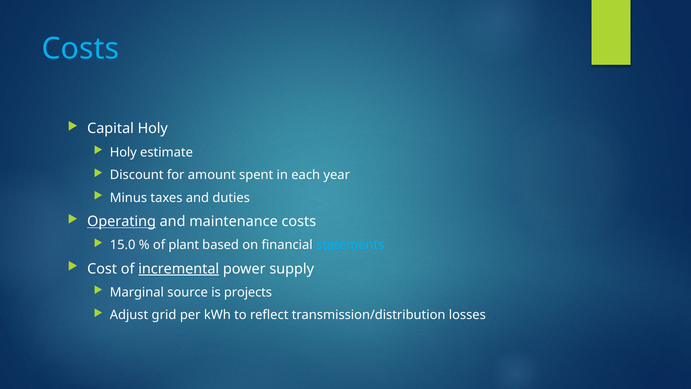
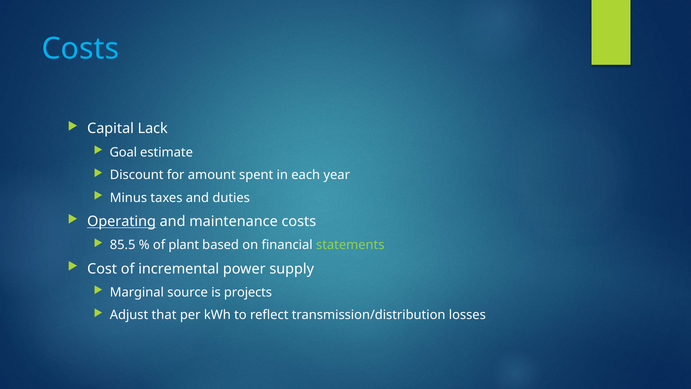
Capital Holy: Holy -> Lack (153, 129)
Holy: Holy -> Goal (123, 152)
15.0: 15.0 -> 85.5 (123, 245)
statements colour: light blue -> light green (350, 245)
incremental underline: present -> none (179, 269)
grid: grid -> that (164, 315)
